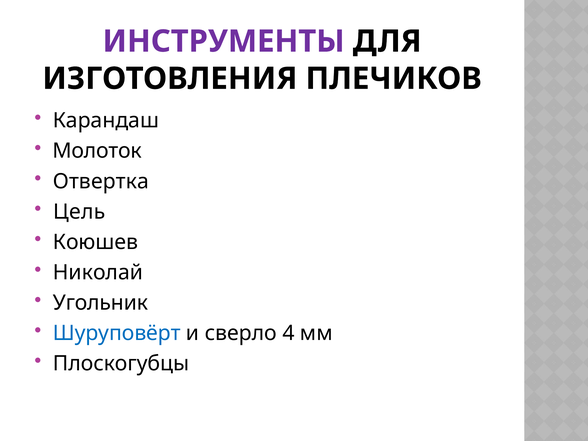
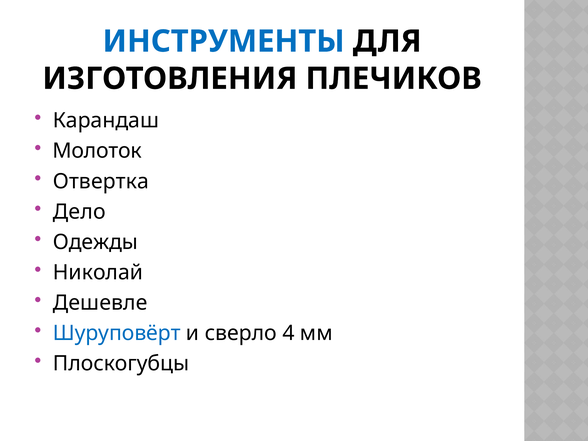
ИНСТРУМЕНТЫ colour: purple -> blue (224, 41)
Цель: Цель -> Дело (79, 212)
Коюшев: Коюшев -> Одежды (95, 242)
Угольник: Угольник -> Дешевле (100, 303)
